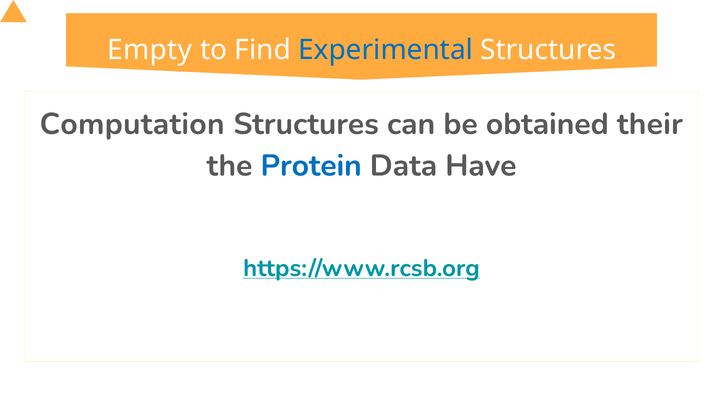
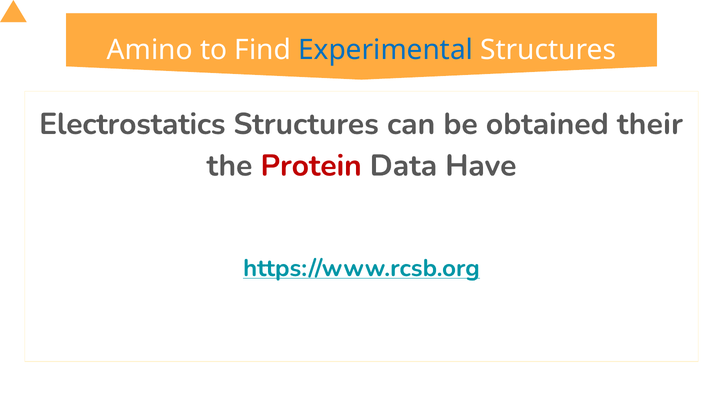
Empty: Empty -> Amino (150, 50)
Computation: Computation -> Electrostatics (132, 124)
Protein colour: blue -> red (311, 165)
